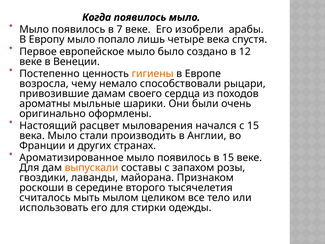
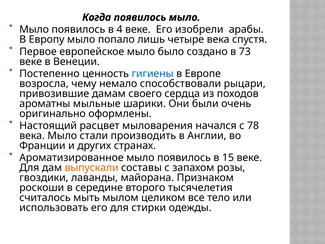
7: 7 -> 4 (119, 30)
12: 12 -> 73 (245, 52)
гигиены colour: orange -> blue (153, 74)
с 15: 15 -> 78 (253, 126)
